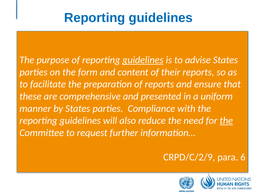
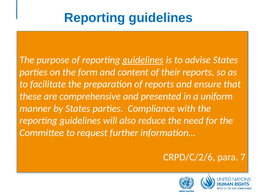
the underline: present -> none (226, 120)
CRPD/C/2/9: CRPD/C/2/9 -> CRPD/C/2/6 (189, 156)
6: 6 -> 7 (243, 156)
